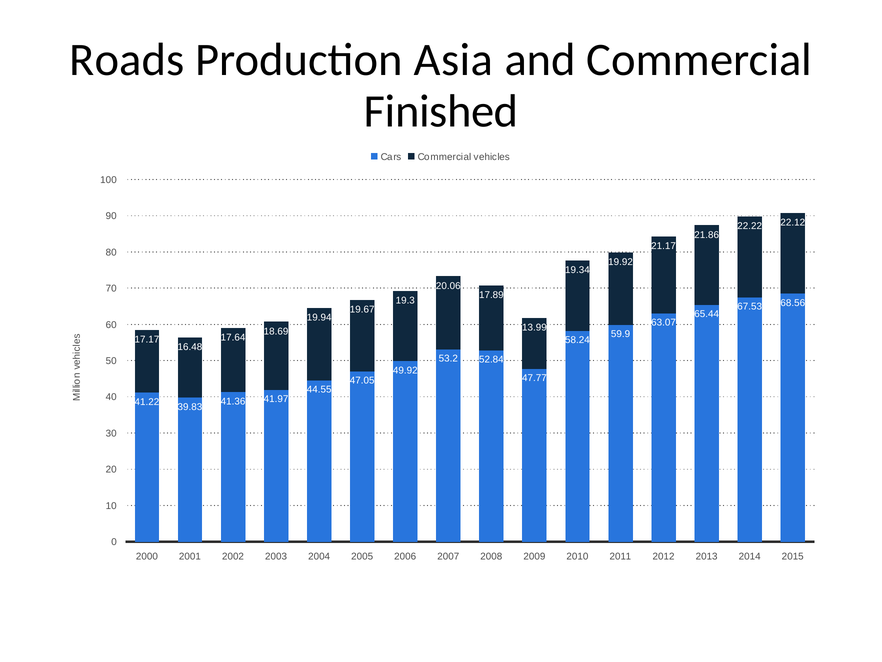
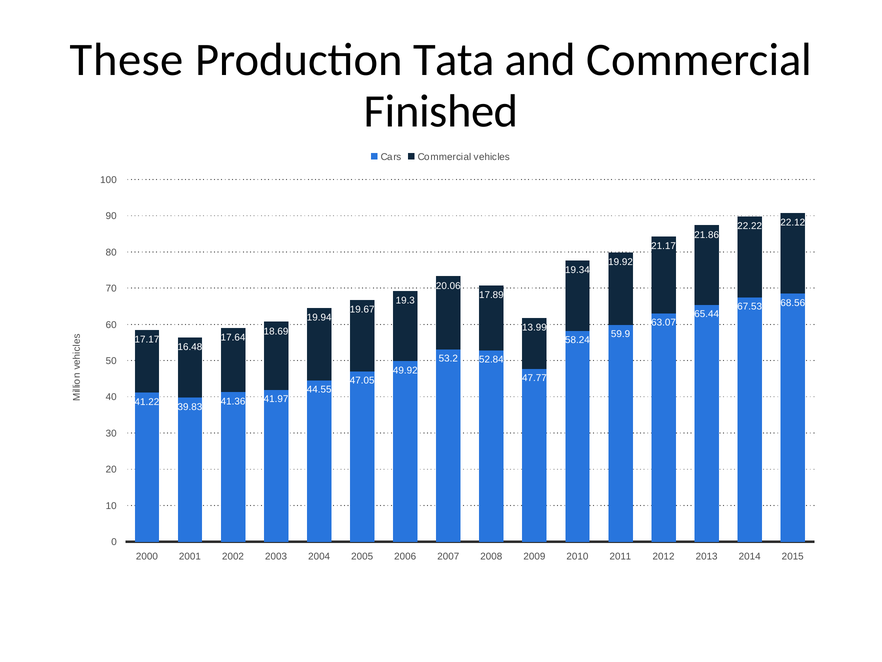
Roads: Roads -> These (127, 60)
Asia: Asia -> Tata (454, 60)
